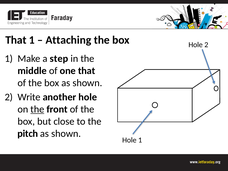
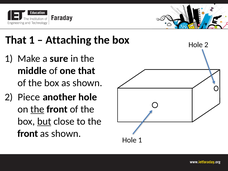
step: step -> sure (59, 59)
Write: Write -> Piece (29, 97)
but underline: none -> present (44, 121)
pitch: pitch -> front (28, 134)
